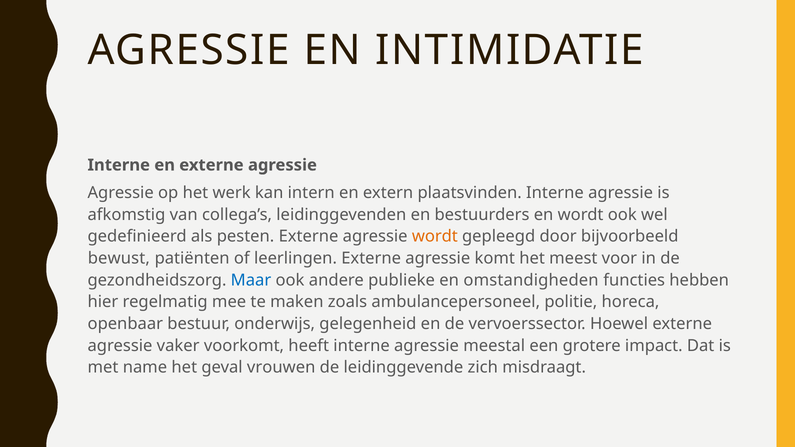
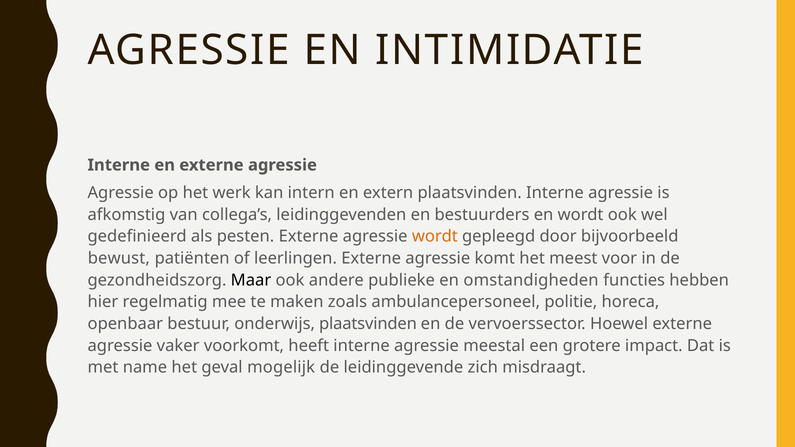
Maar colour: blue -> black (251, 280)
onderwijs gelegenheid: gelegenheid -> plaatsvinden (368, 324)
vrouwen: vrouwen -> mogelijk (281, 368)
